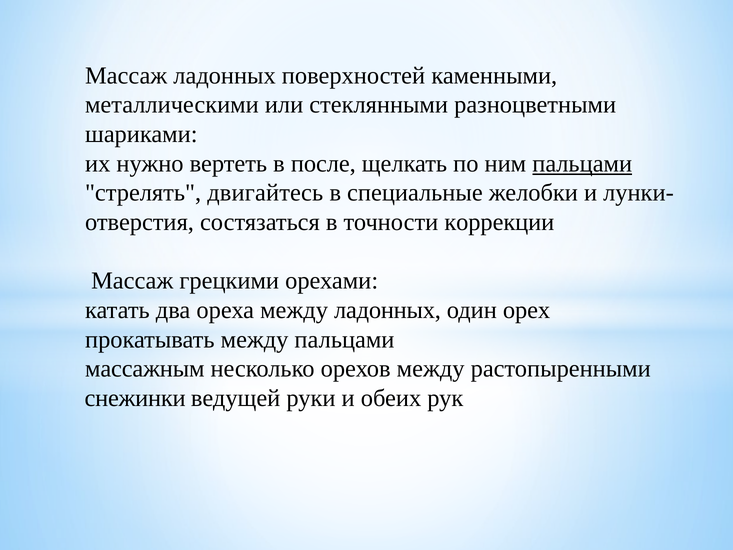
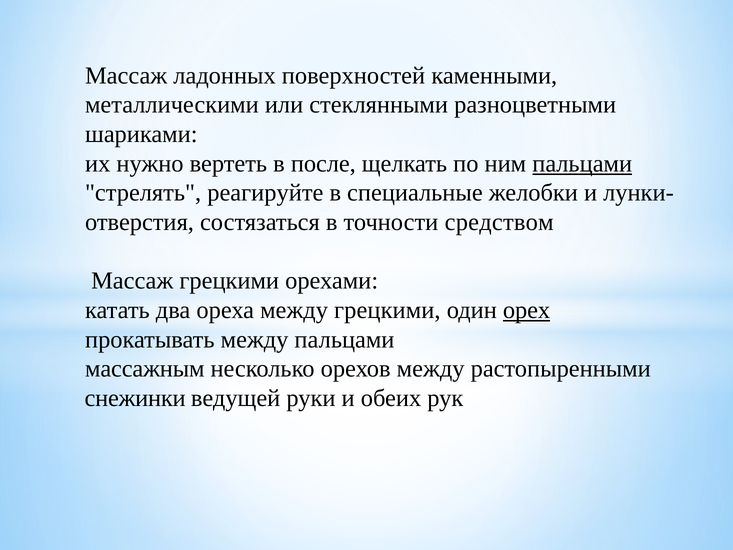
двигайтесь: двигайтесь -> реагируйте (265, 193)
коррекции: коррекции -> средством (499, 222)
между ладонных: ладонных -> грецкими (387, 310)
орех underline: none -> present (527, 310)
